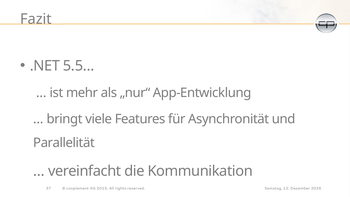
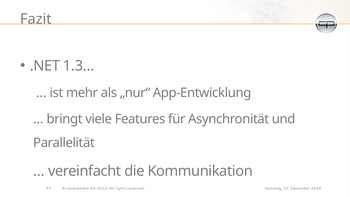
5.5…: 5.5… -> 1.3… (79, 66)
